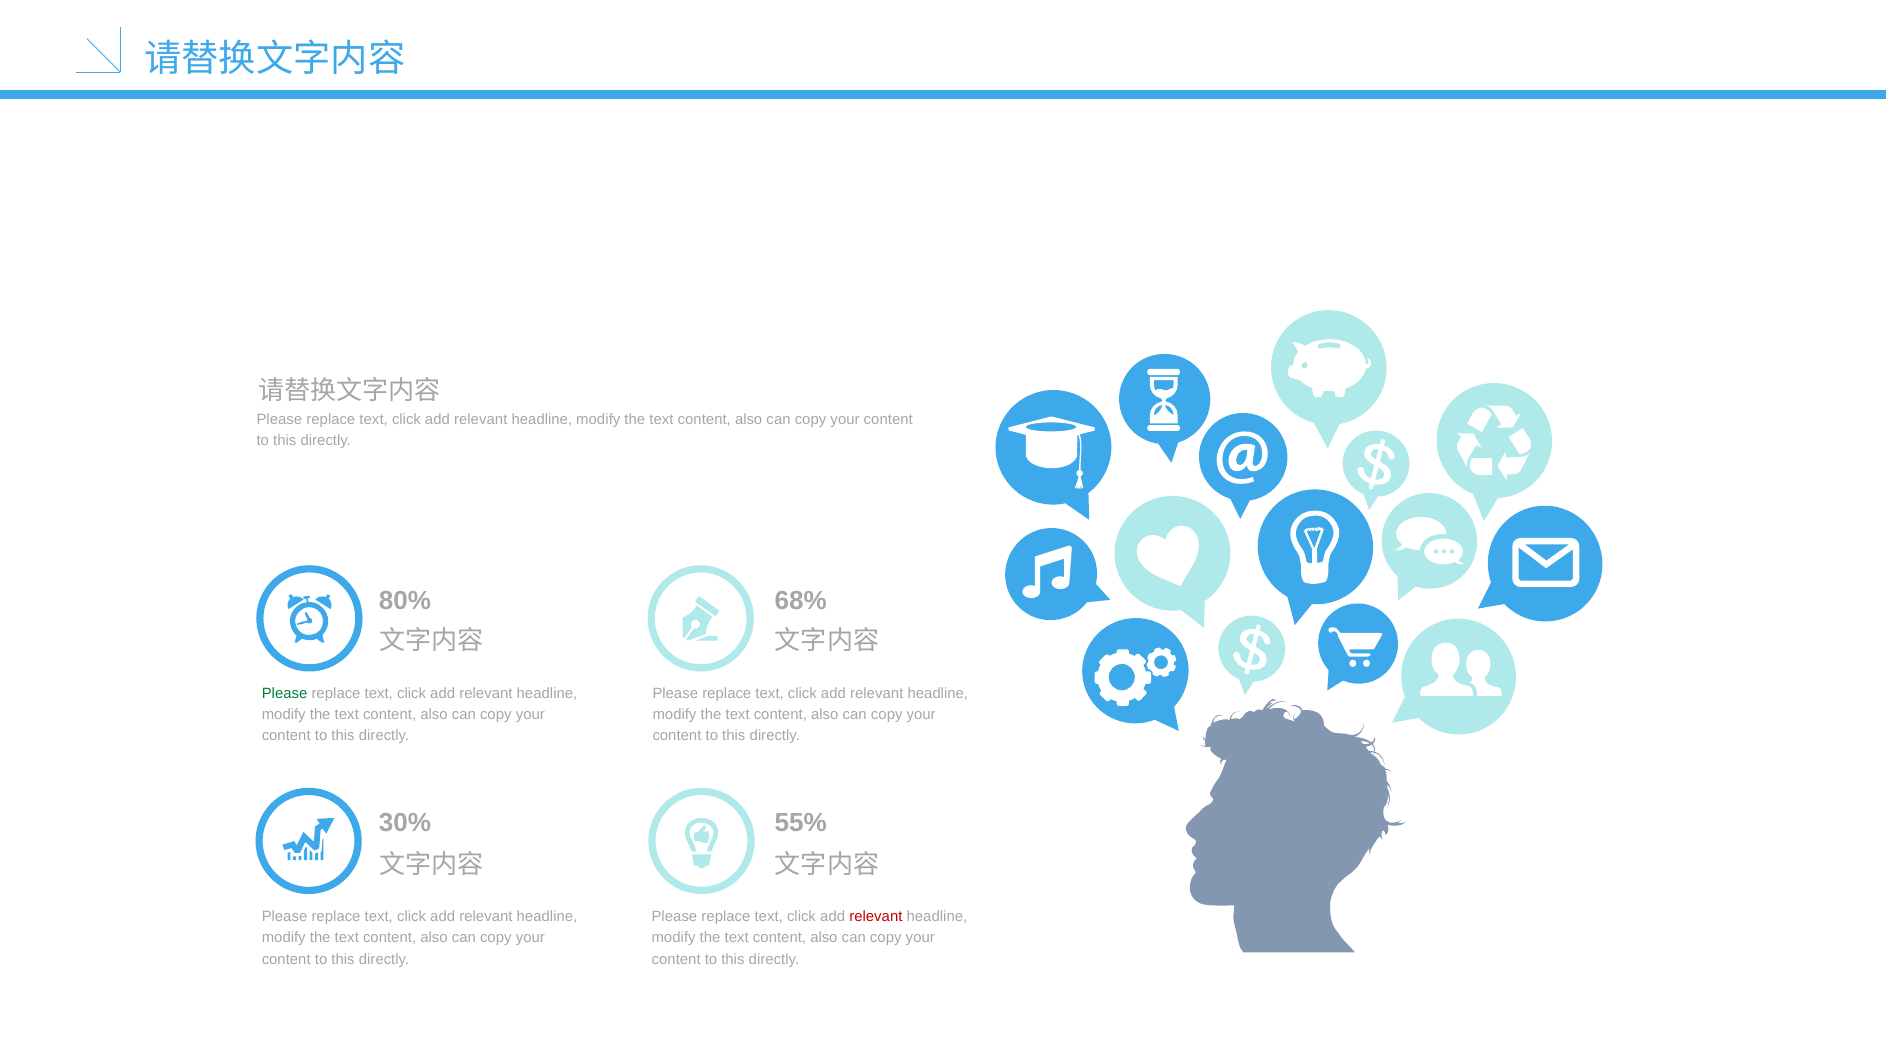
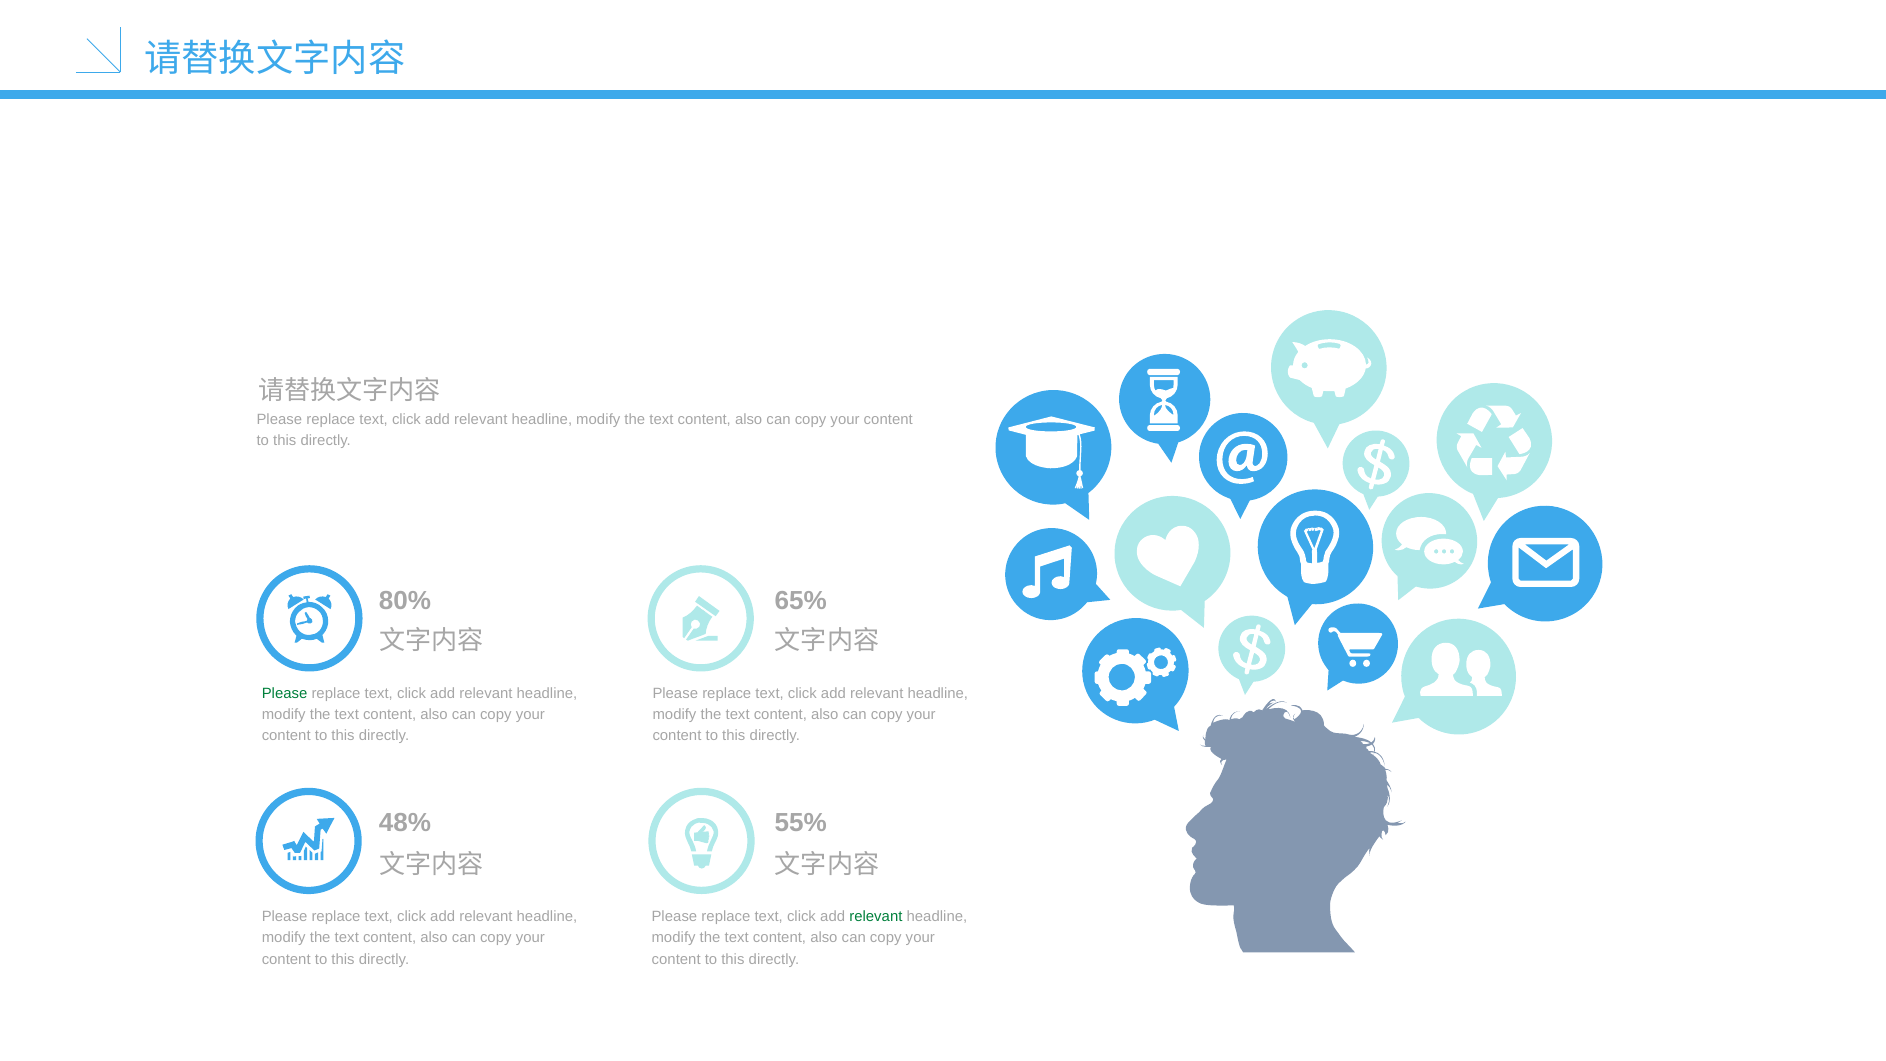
68%: 68% -> 65% (801, 601)
30%: 30% -> 48% (405, 823)
relevant colour: red -> green (876, 917)
